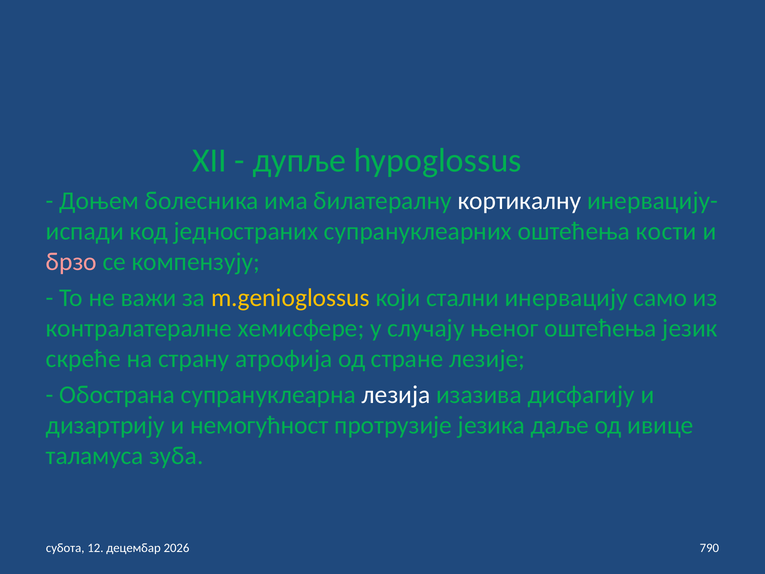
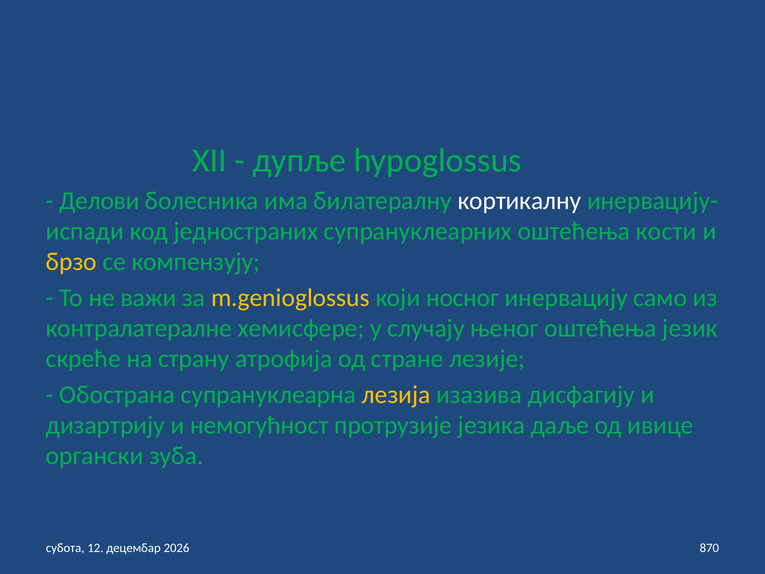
Доњем: Доњем -> Делови (99, 201)
брзо colour: pink -> yellow (71, 262)
стални: стални -> носног (463, 298)
лезија colour: white -> yellow (396, 395)
таламуса: таламуса -> органски (95, 456)
790: 790 -> 870 (709, 548)
